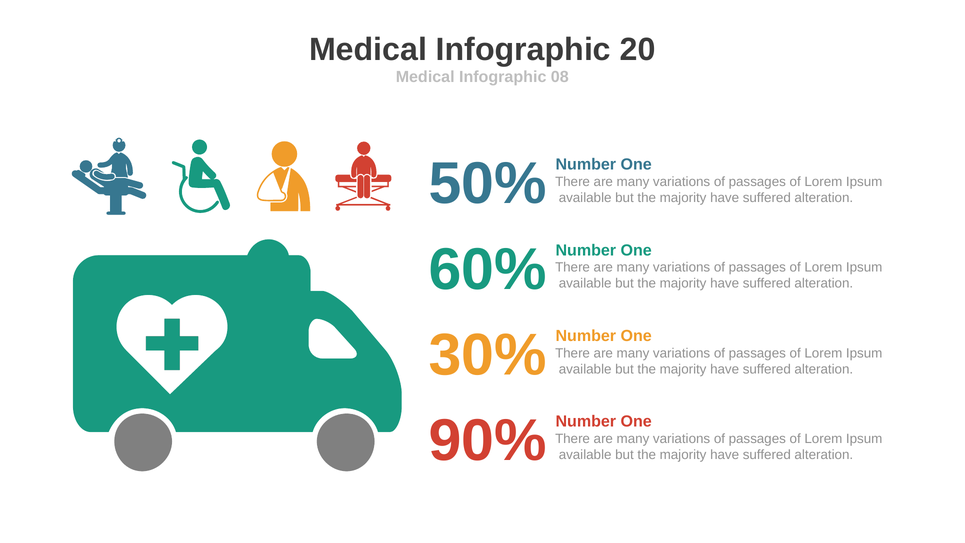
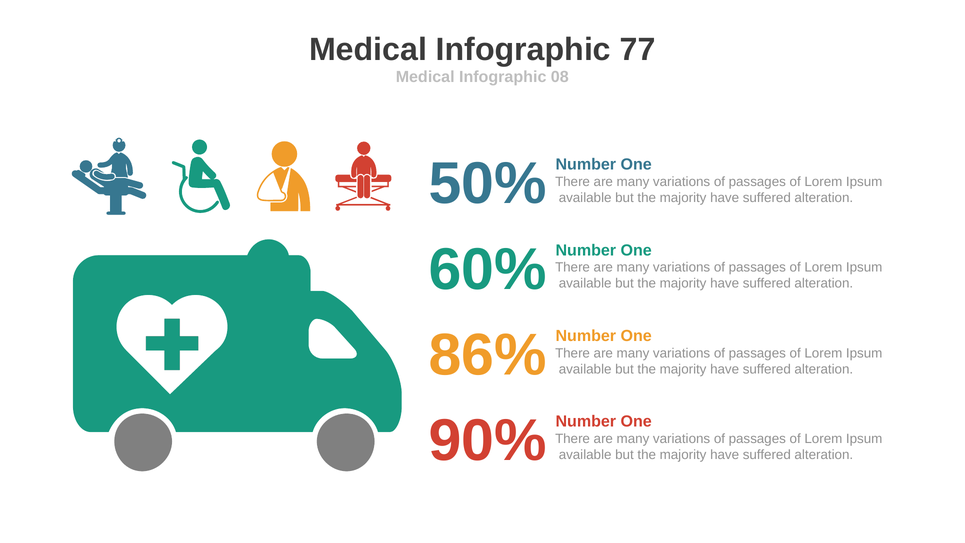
20: 20 -> 77 (638, 50)
30%: 30% -> 86% (488, 355)
